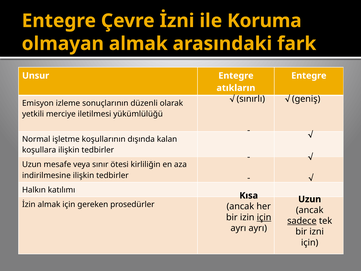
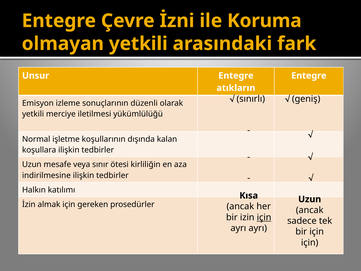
olmayan almak: almak -> yetkili (138, 44)
sadece underline: present -> none (302, 221)
bir izni: izni -> için (317, 232)
